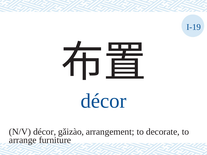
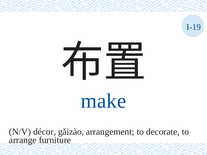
décor: décor -> make (103, 101)
